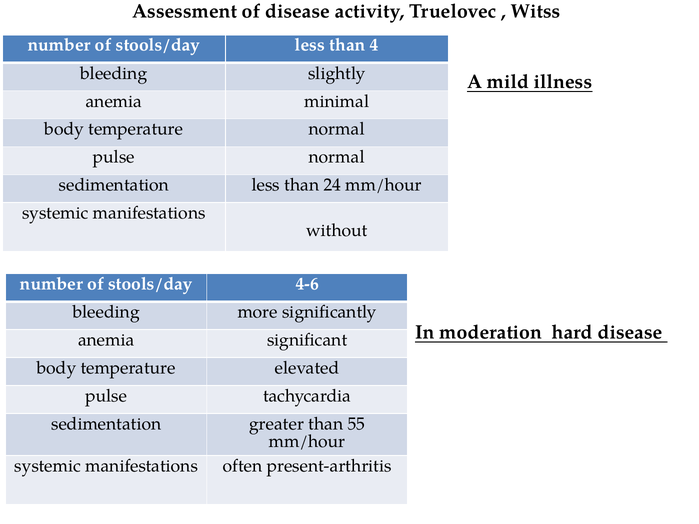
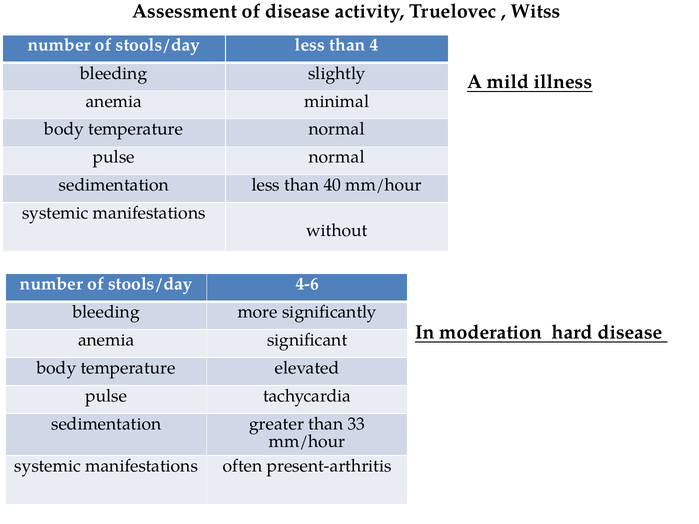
24: 24 -> 40 (332, 185)
55: 55 -> 33 (356, 424)
